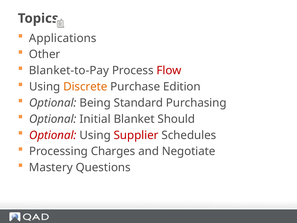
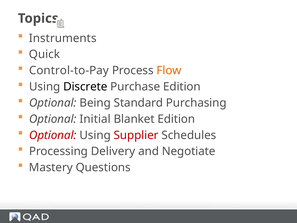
Applications: Applications -> Instruments (63, 38)
Other: Other -> Quick (45, 54)
Blanket-to-Pay: Blanket-to-Pay -> Control-to-Pay (69, 70)
Flow colour: red -> orange (169, 70)
Discrete colour: orange -> black (85, 87)
Blanket Should: Should -> Edition (176, 119)
Charges: Charges -> Delivery (113, 151)
